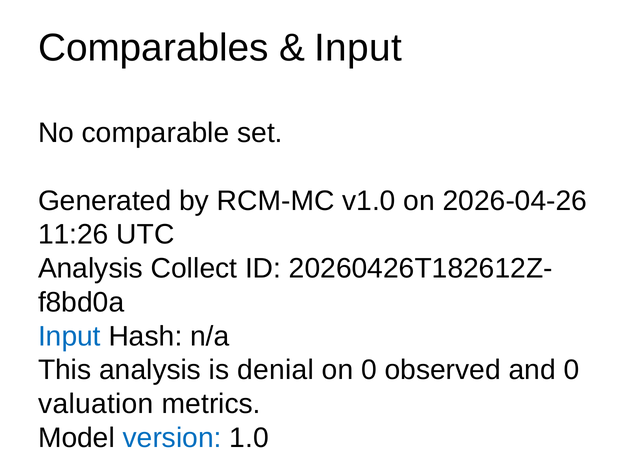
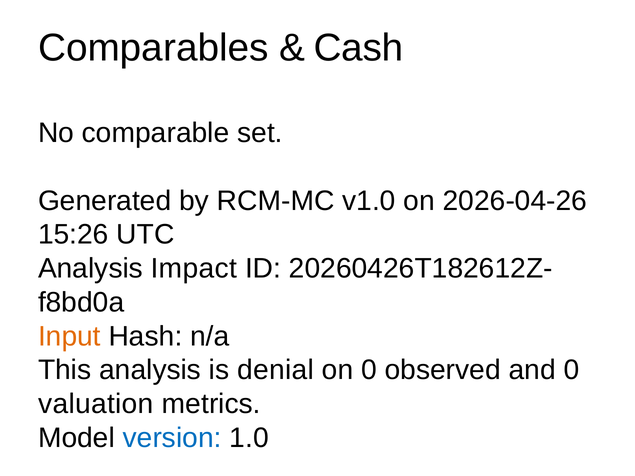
Input: Input -> Cash (358, 48)
11:26: 11:26 -> 15:26 (73, 235)
Collect: Collect -> Impact (194, 269)
Input colour: blue -> orange (69, 336)
